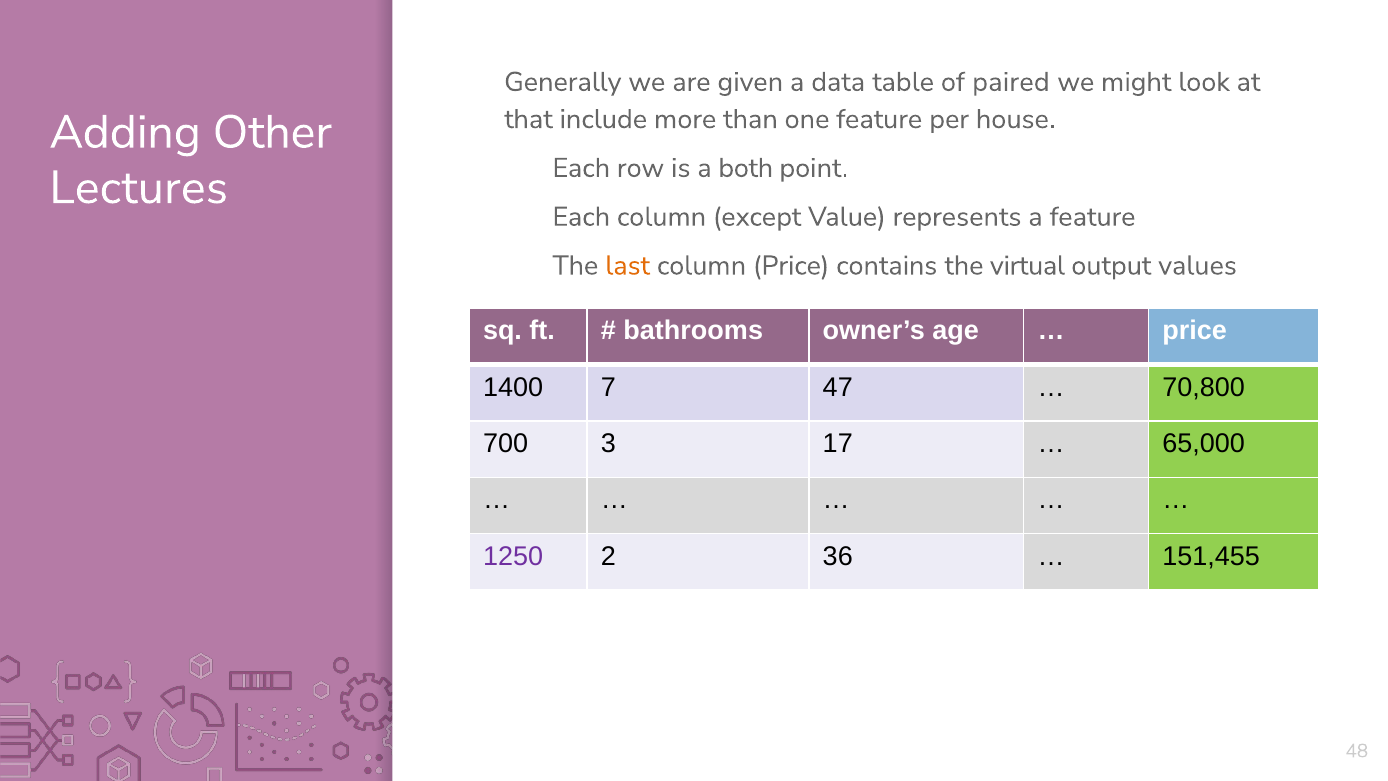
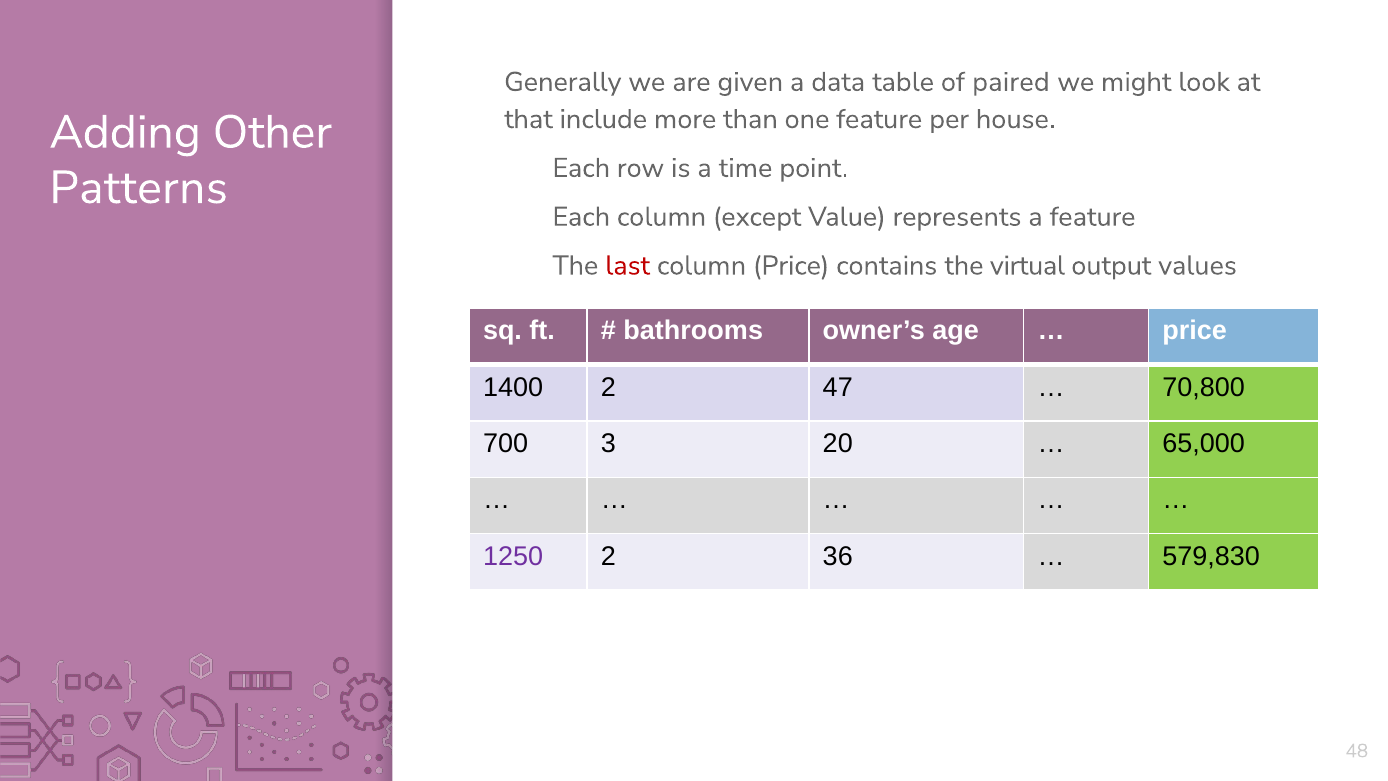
both: both -> time (746, 168)
Lectures: Lectures -> Patterns (139, 188)
last colour: orange -> red (628, 266)
1400 7: 7 -> 2 (608, 387)
17: 17 -> 20 (838, 444)
151,455: 151,455 -> 579,830 (1211, 556)
